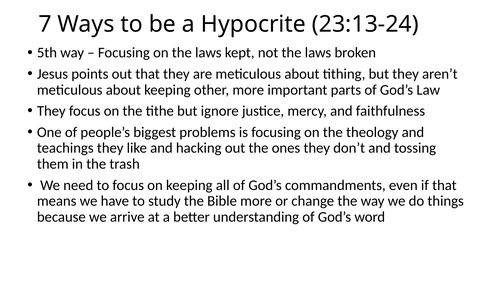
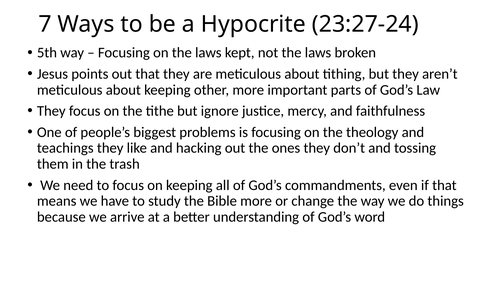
23:13-24: 23:13-24 -> 23:27-24 (365, 24)
